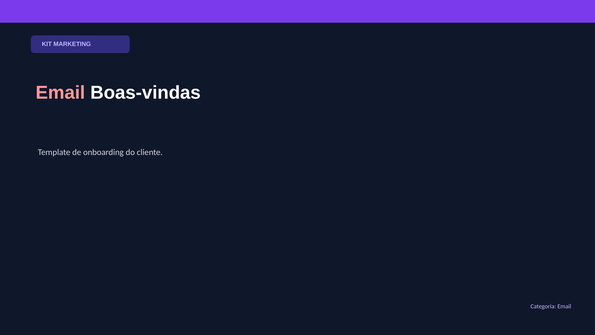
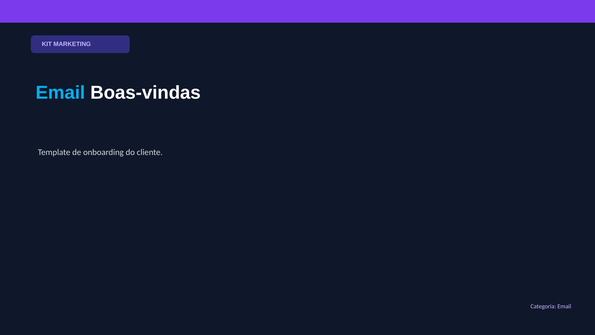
Email colour: pink -> light blue (60, 93)
